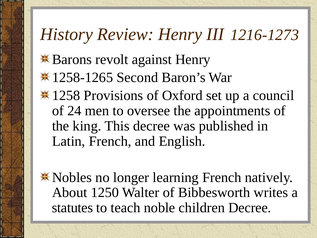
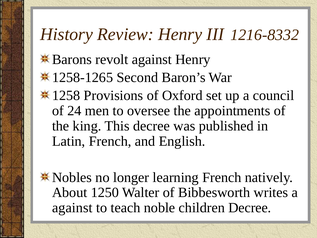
1216-1273: 1216-1273 -> 1216-8332 (265, 35)
statutes: statutes -> against (72, 208)
